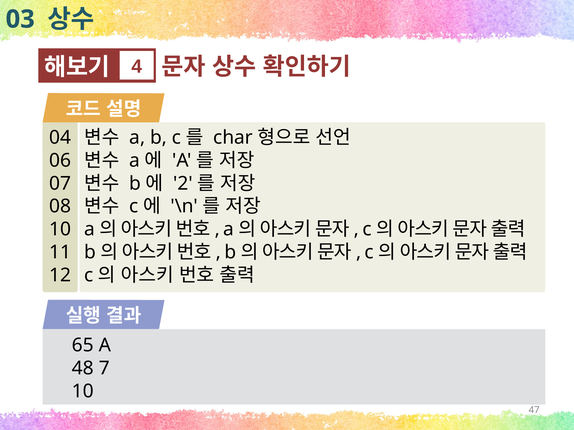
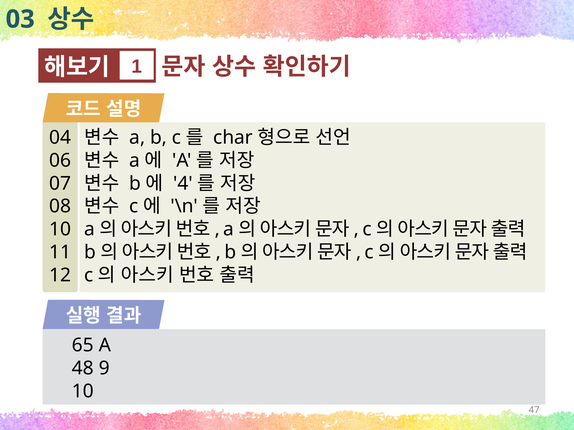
4: 4 -> 1 (137, 67)
2: 2 -> 4 (183, 184)
7: 7 -> 9 (104, 369)
